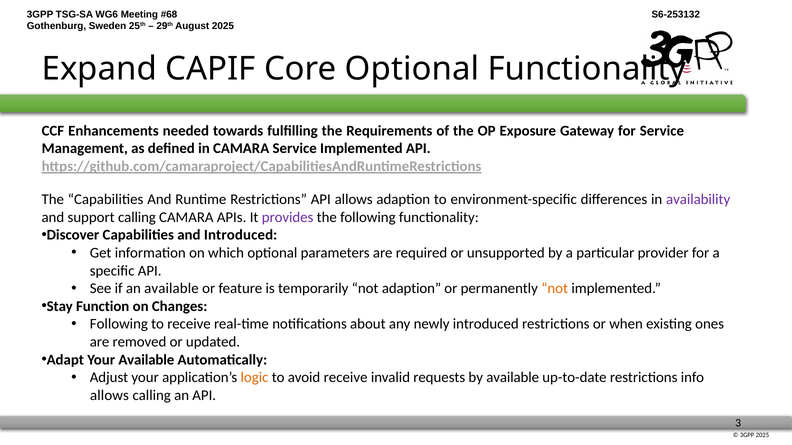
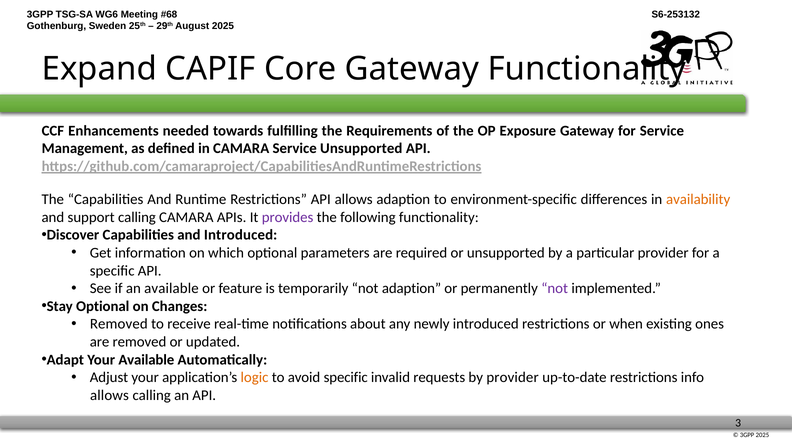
Core Optional: Optional -> Gateway (412, 69)
Service Implemented: Implemented -> Unsupported (361, 149)
availability colour: purple -> orange (698, 200)
not colour: orange -> purple (555, 289)
Stay Function: Function -> Optional (103, 307)
Following: Following -> Removed (119, 324)
avoid receive: receive -> specific (346, 378)
by available: available -> provider (513, 378)
